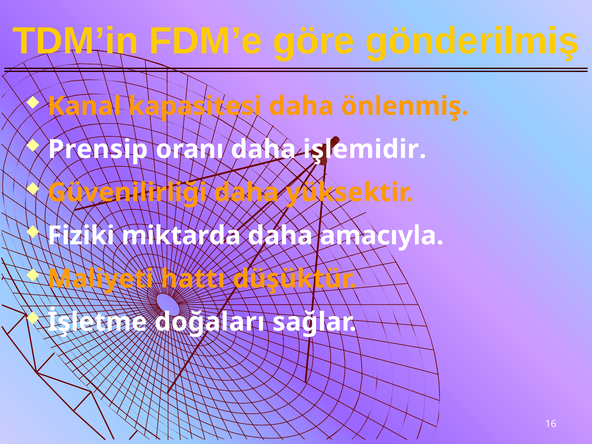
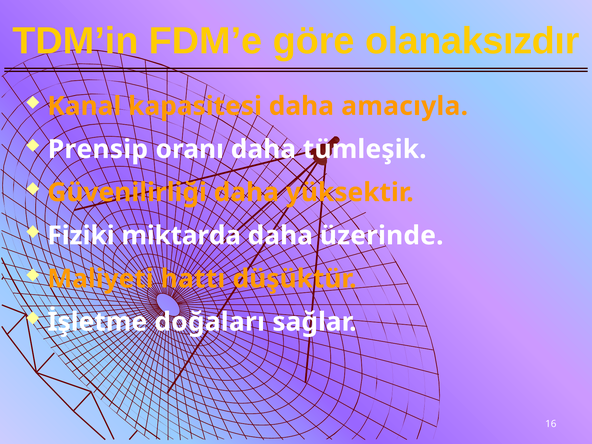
gönderilmiş: gönderilmiş -> olanaksızdır (472, 41)
önlenmiş: önlenmiş -> amacıyla (405, 106)
işlemidir: işlemidir -> tümleşik (365, 149)
amacıyla: amacıyla -> üzerinde (382, 236)
